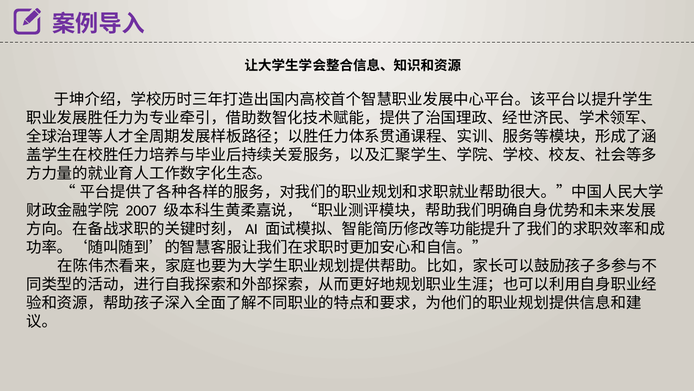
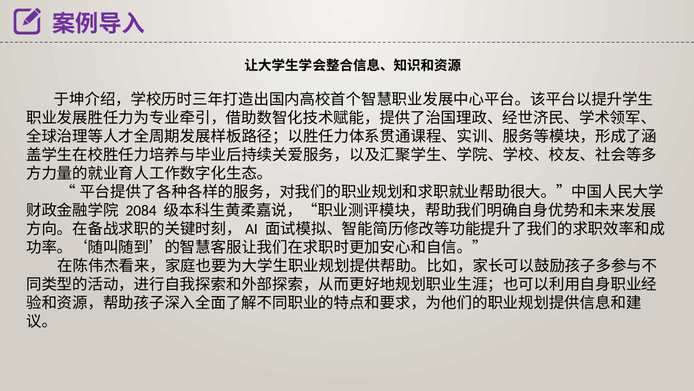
2007: 2007 -> 2084 (141, 210)
